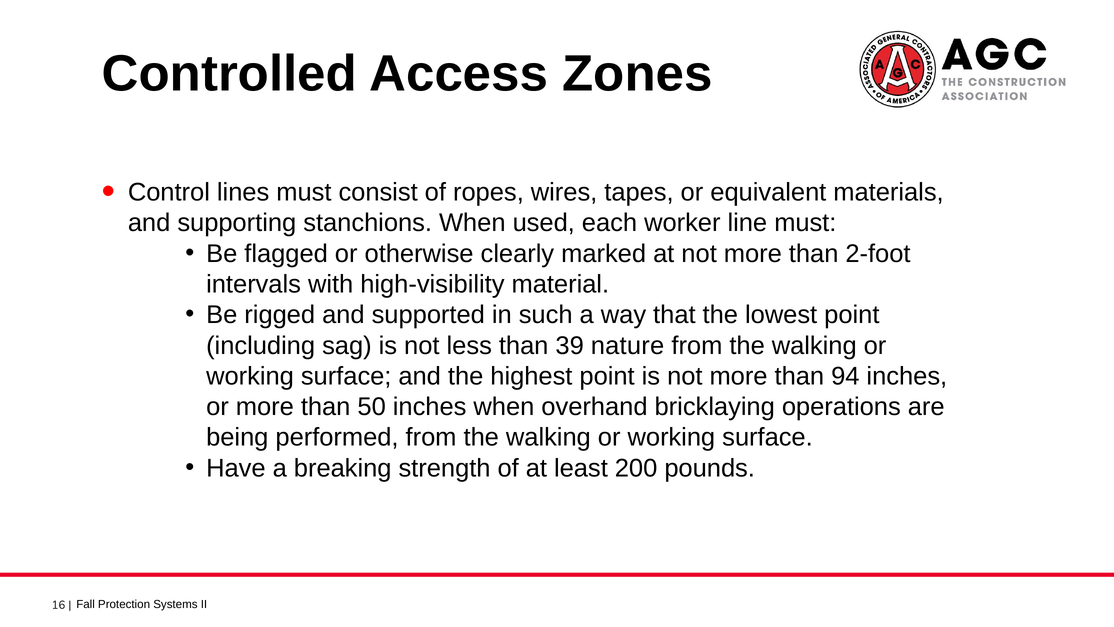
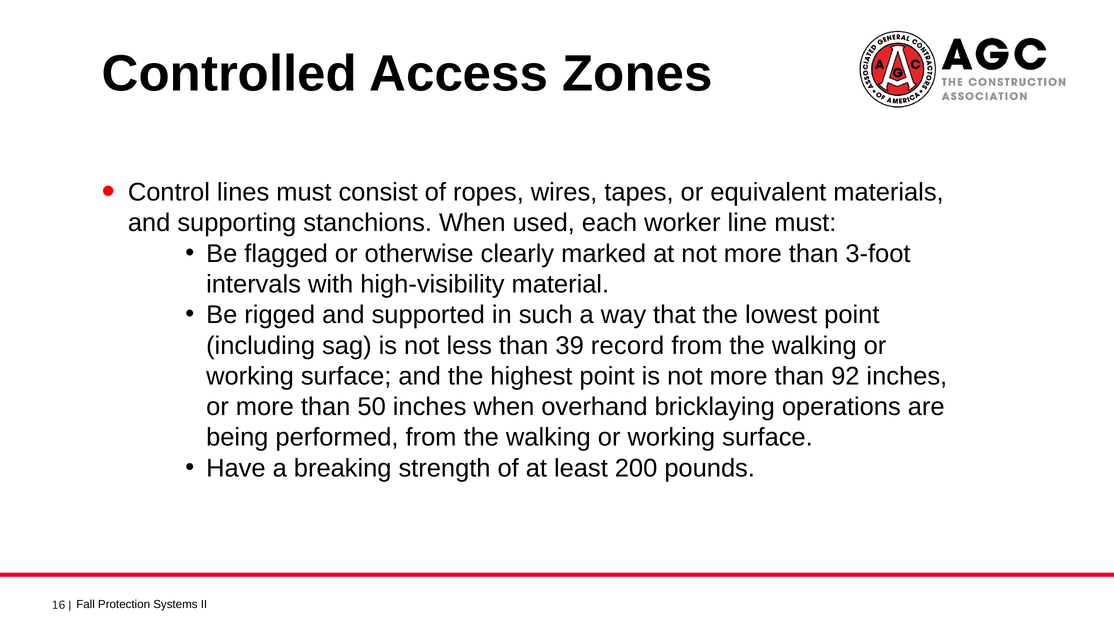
2-foot: 2-foot -> 3-foot (878, 254)
nature: nature -> record (628, 345)
94: 94 -> 92 (845, 376)
